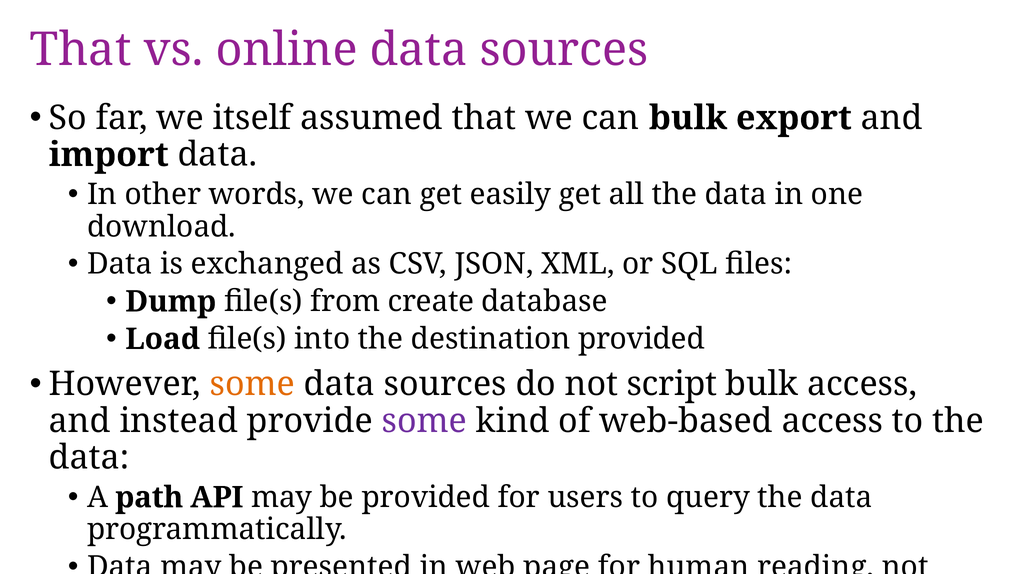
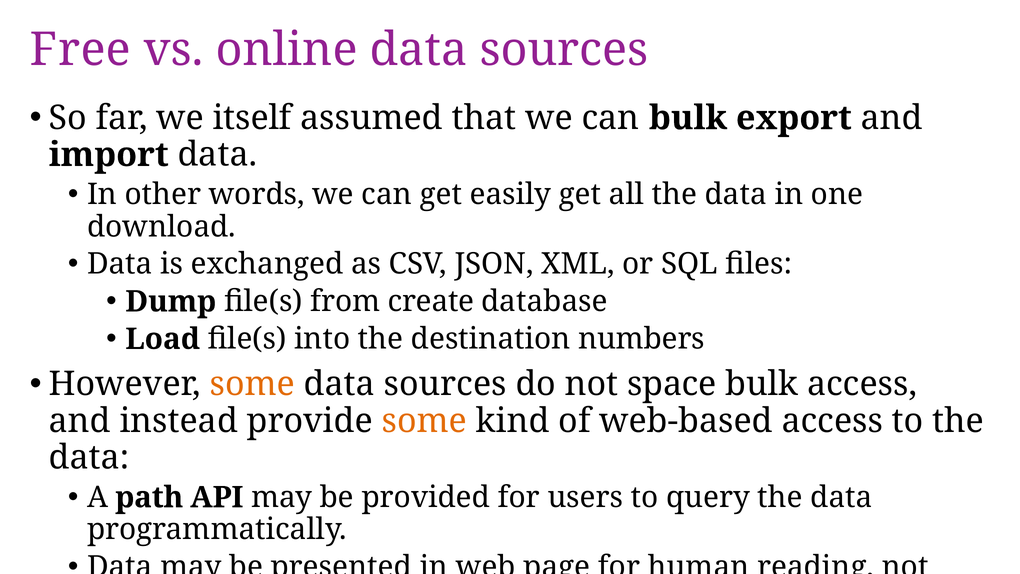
That: That -> Free (80, 50)
destination provided: provided -> numbers (641, 339)
script: script -> space (672, 384)
some colour: purple -> orange (424, 421)
